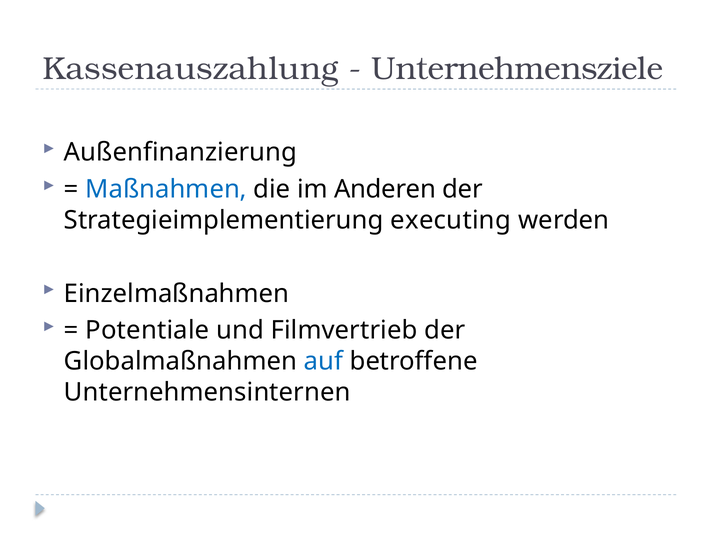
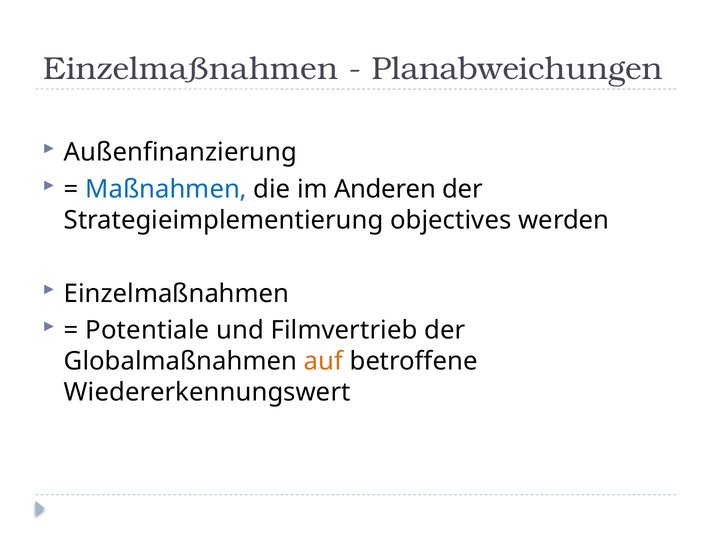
Kassenauszahlung: Kassenauszahlung -> Einzelmaßnahmen (191, 69)
Unternehmensziele: Unternehmensziele -> Planabweichungen (517, 69)
executing: executing -> objectives (451, 220)
auf colour: blue -> orange (323, 361)
Unternehmensinternen: Unternehmensinternen -> Wiedererkennungswert (207, 392)
